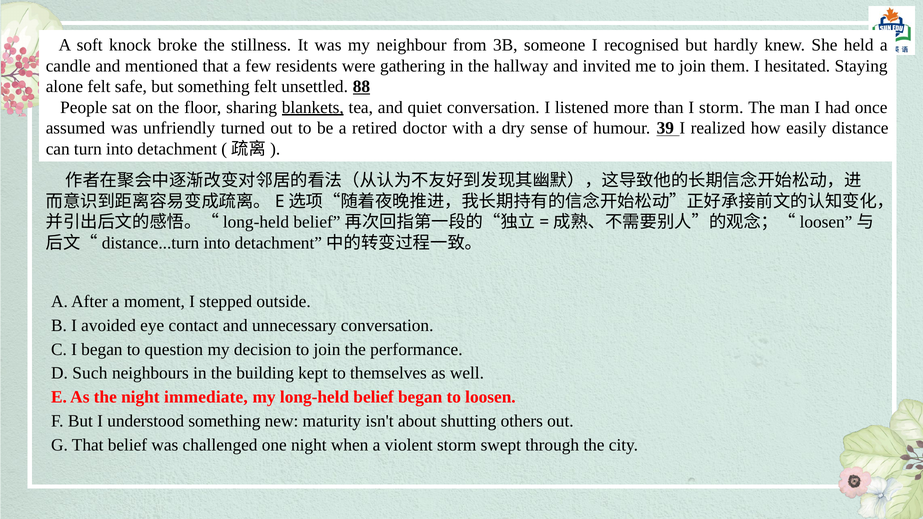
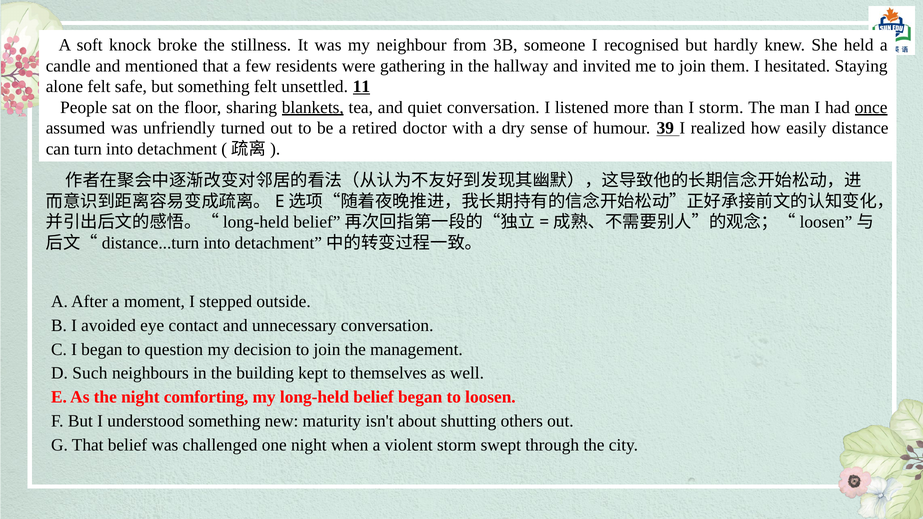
88: 88 -> 11 (361, 87)
once underline: none -> present (871, 107)
performance: performance -> management (416, 349)
immediate: immediate -> comforting (206, 397)
